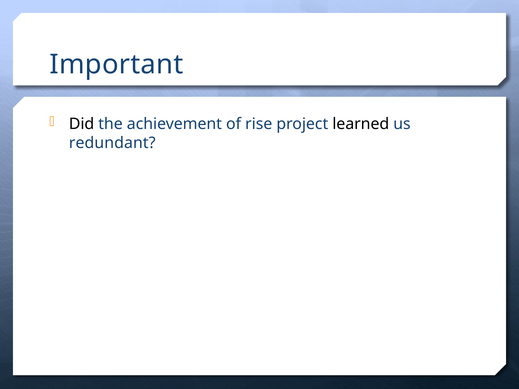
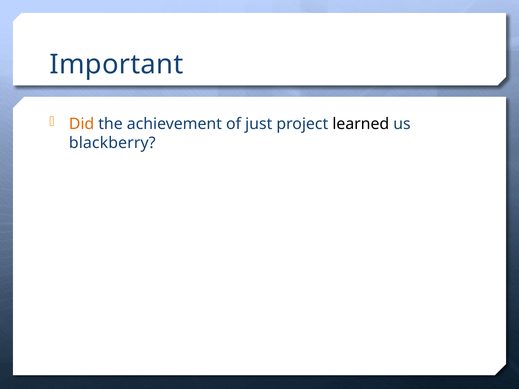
Did colour: black -> orange (82, 124)
rise: rise -> just (259, 124)
redundant: redundant -> blackberry (112, 143)
